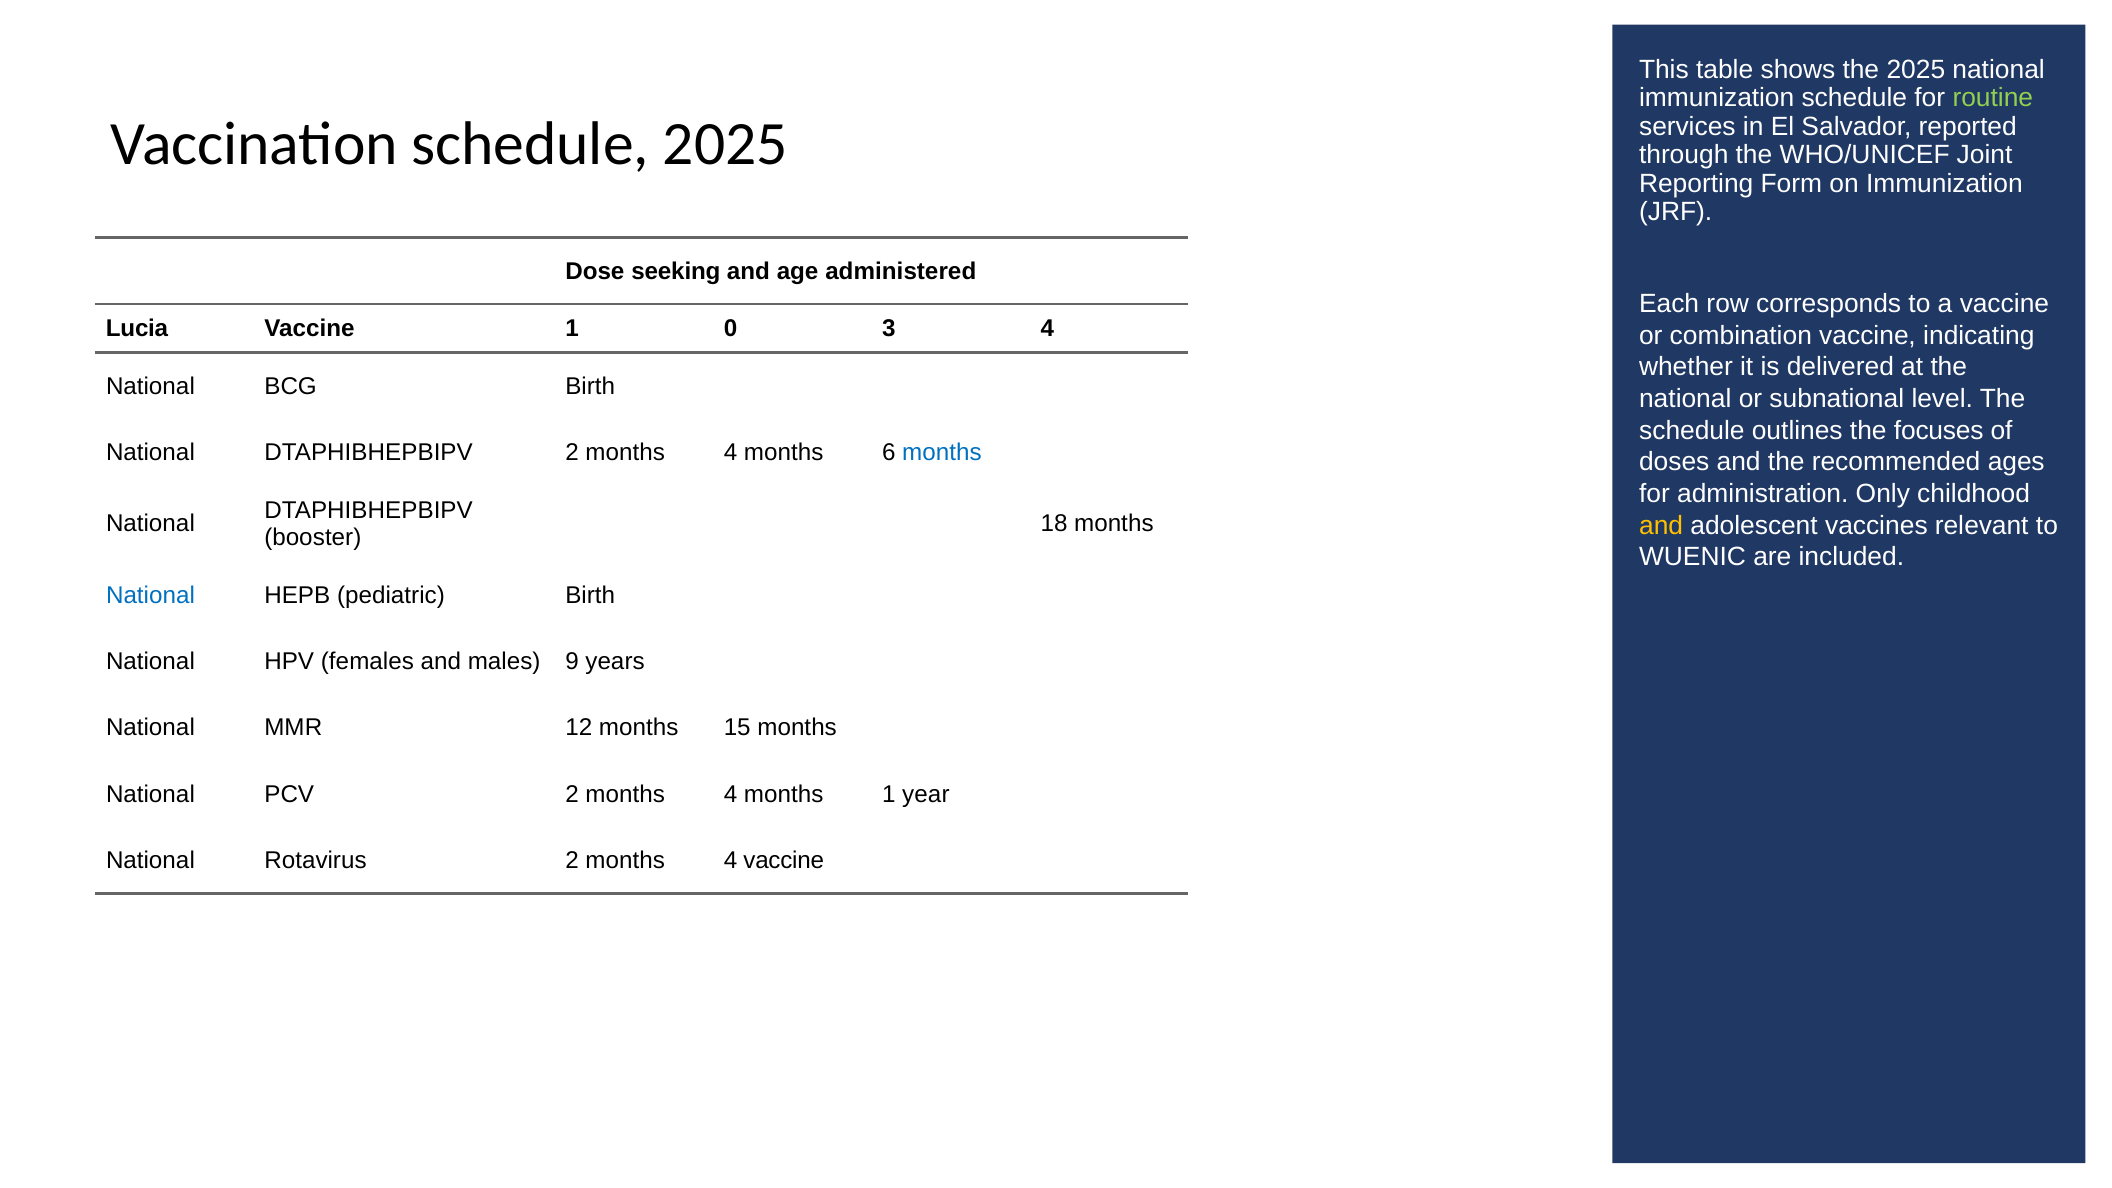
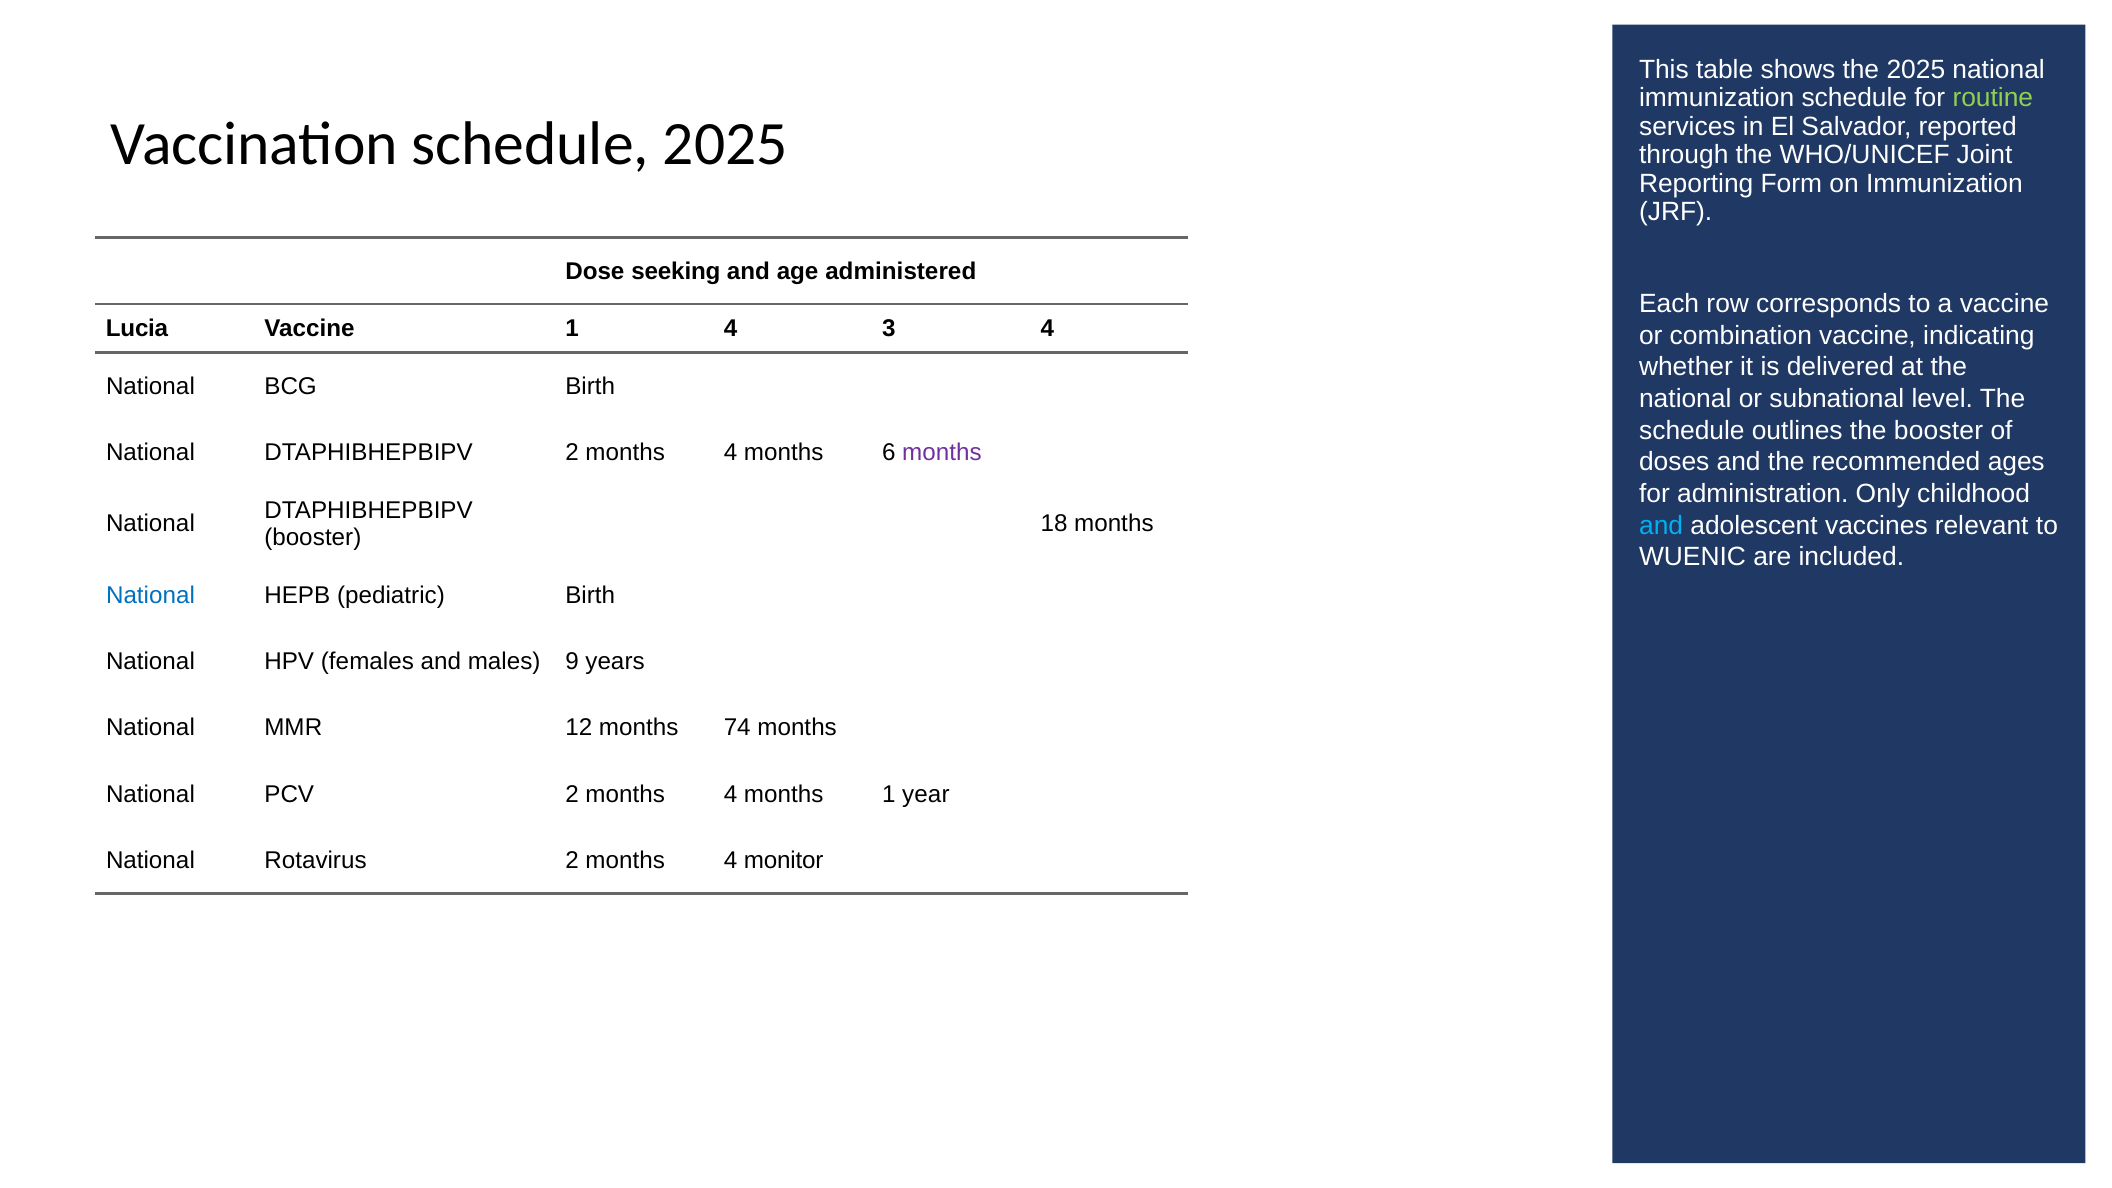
1 0: 0 -> 4 (730, 329)
the focuses: focuses -> booster (1939, 430)
months colour: blue -> purple (942, 453)
and colour: yellow -> light blue (1661, 525)
15: 15 -> 74 (737, 728)
4 vaccine: vaccine -> monitor (784, 861)
